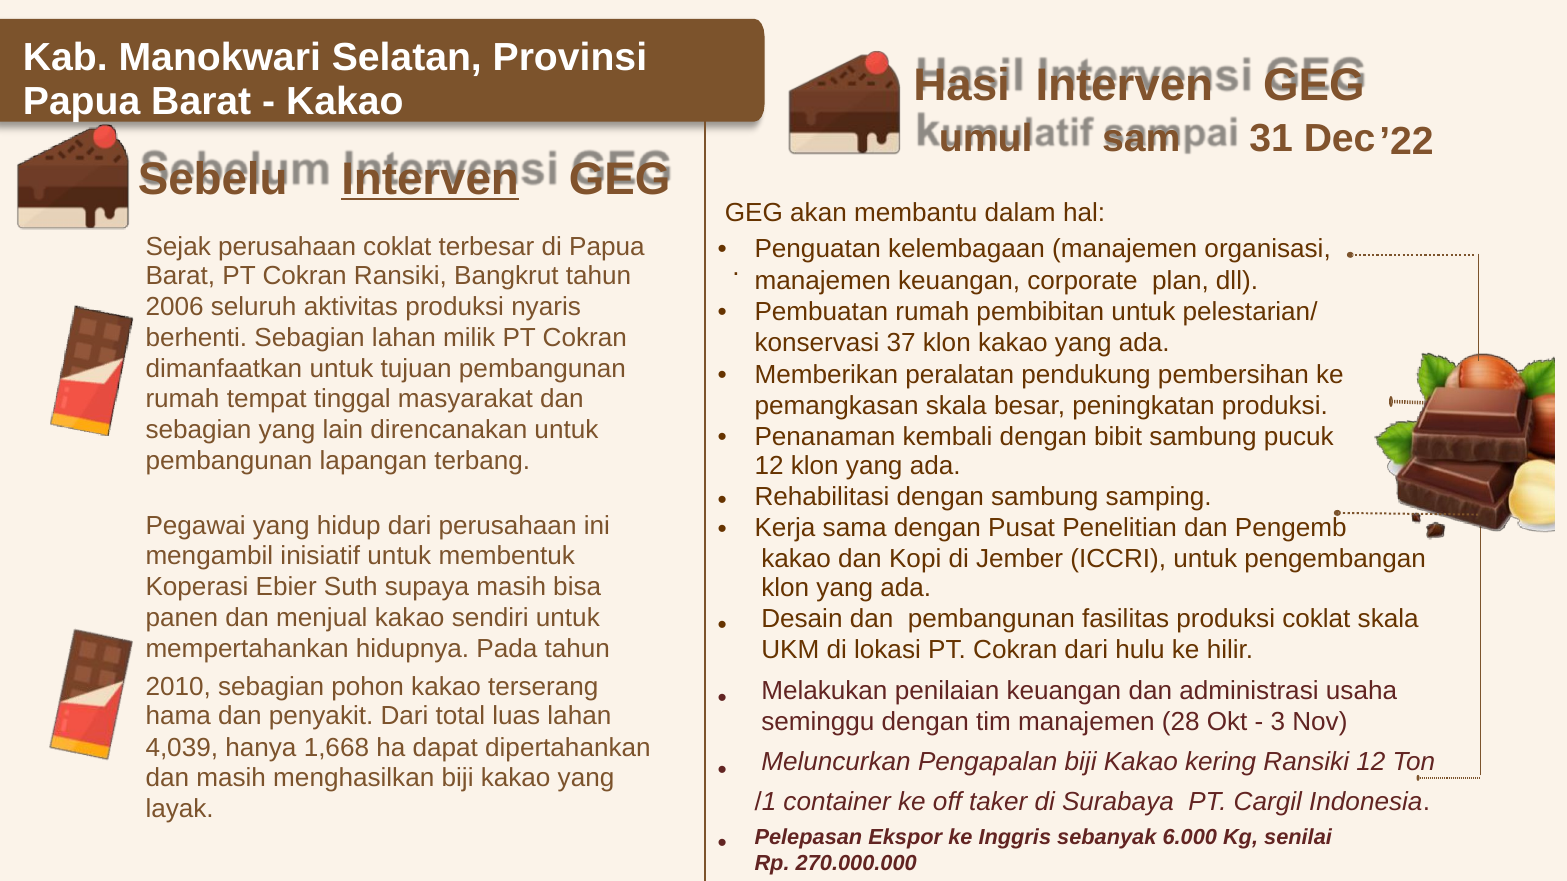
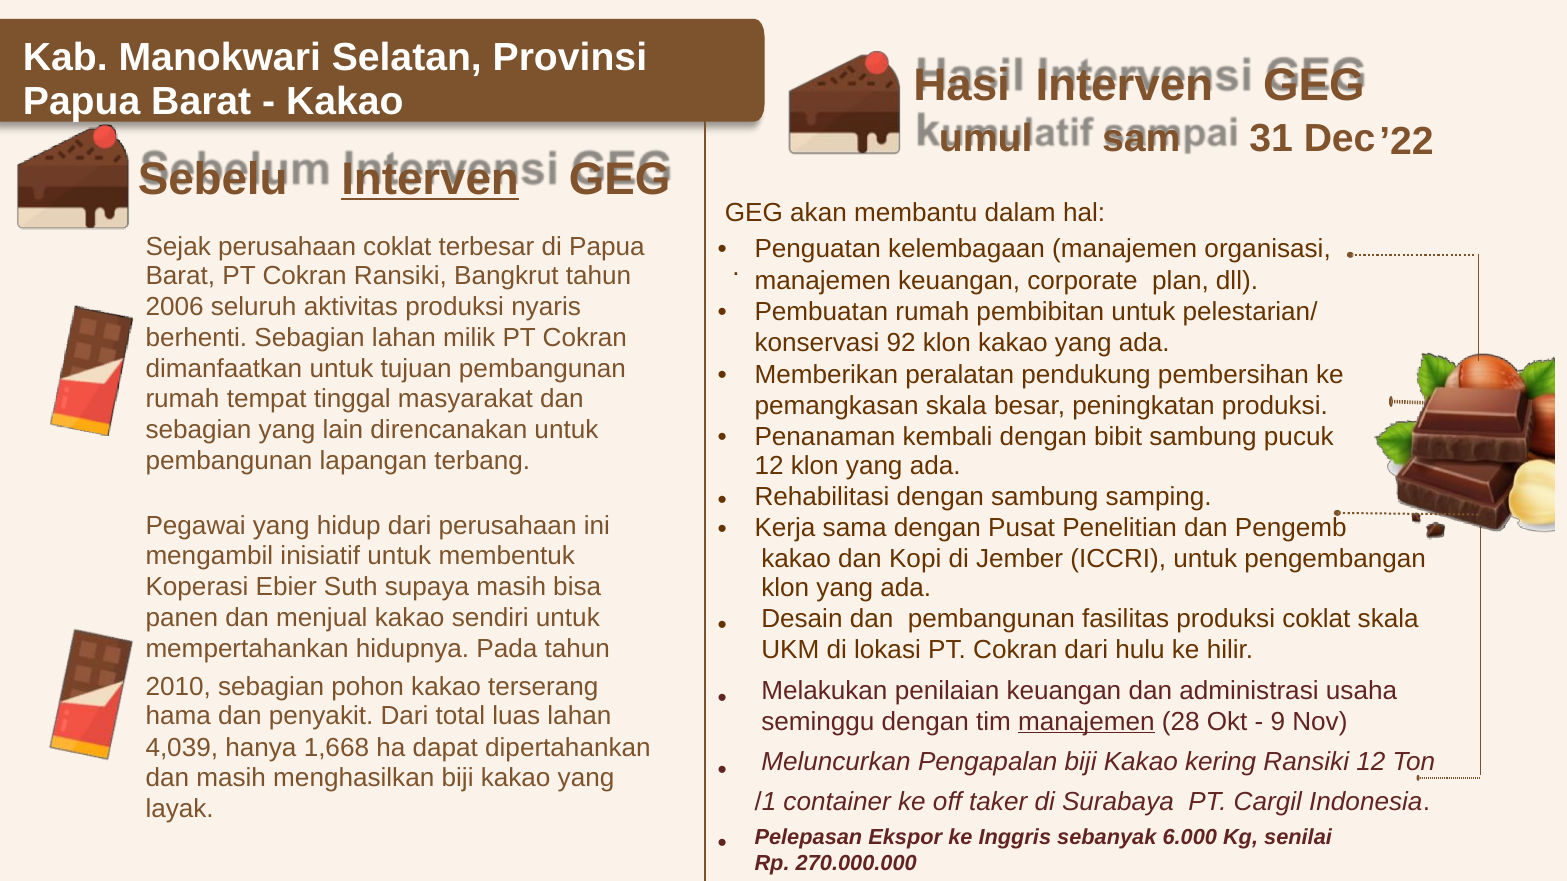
37: 37 -> 92 (901, 343)
manajemen underline: none -> present (1086, 722)
3: 3 -> 9 (1278, 722)
